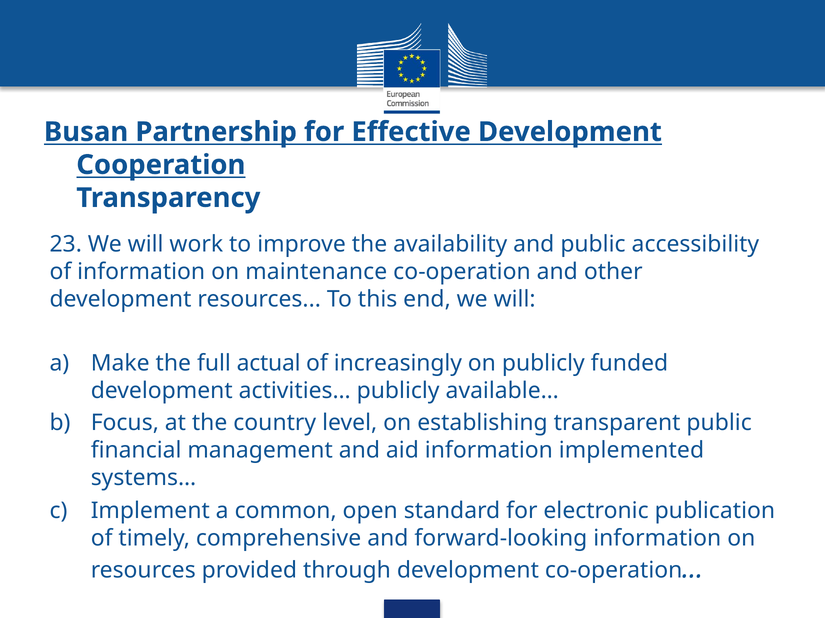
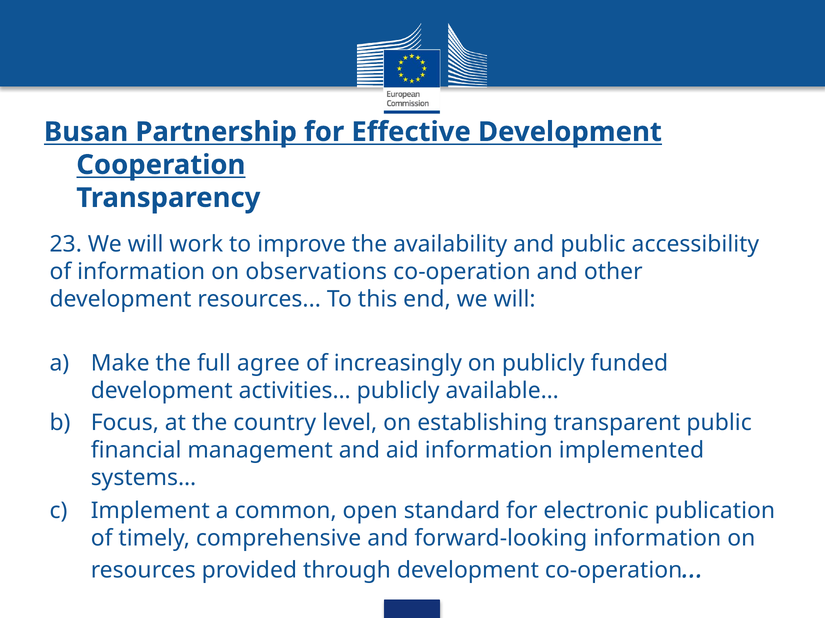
maintenance: maintenance -> observations (316, 272)
actual: actual -> agree (268, 364)
